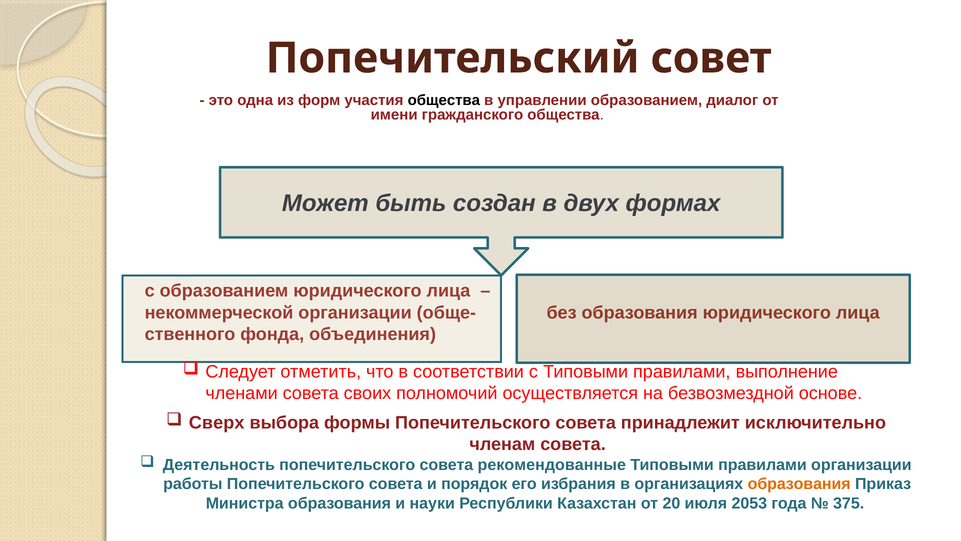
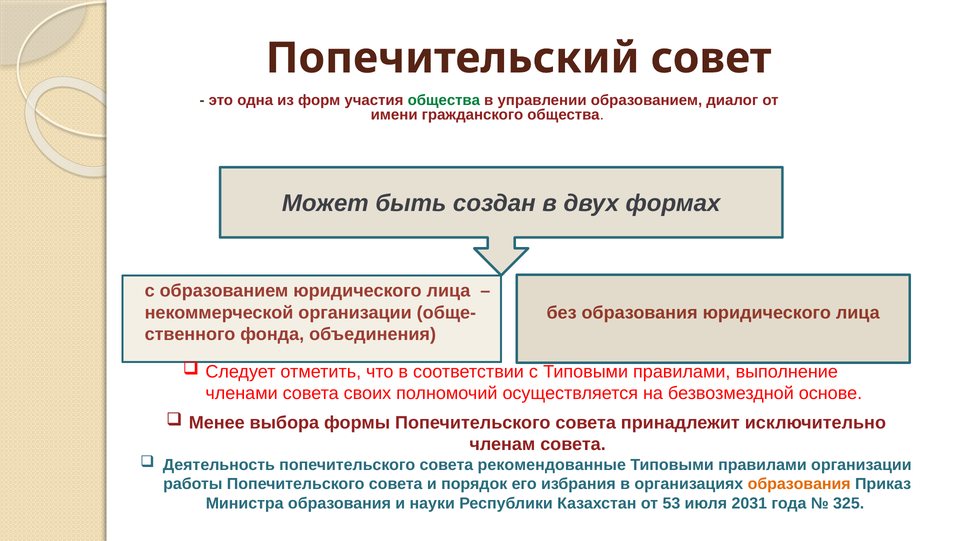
общества colour: black -> green (444, 100)
Сверх: Сверх -> Менее (217, 423)
20: 20 -> 53 (671, 503)
2053: 2053 -> 2031 (749, 503)
375: 375 -> 325 (849, 503)
